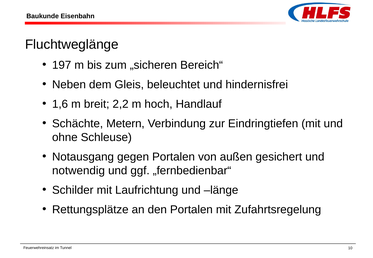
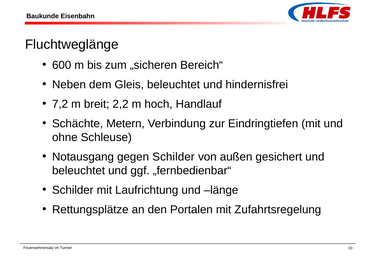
197: 197 -> 600 (62, 65)
1,6: 1,6 -> 7,2 (60, 104)
gegen Portalen: Portalen -> Schilder (174, 157)
notwendig: notwendig -> beleuchtet (79, 171)
